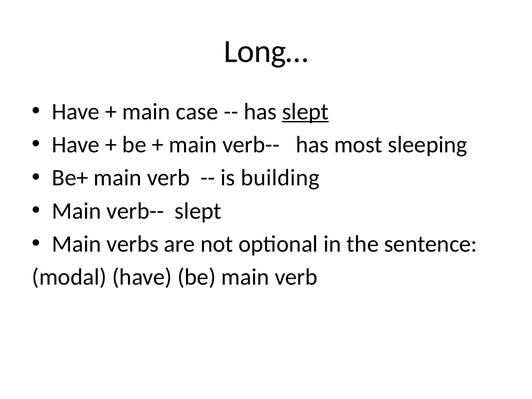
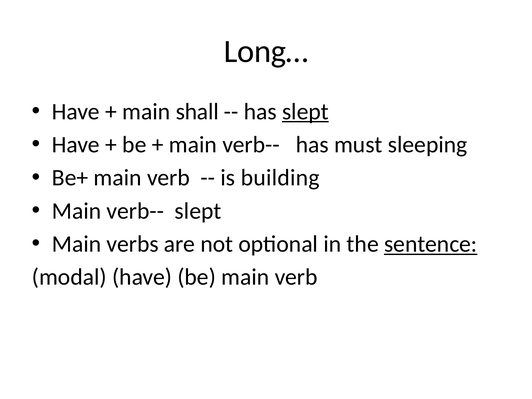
case: case -> shall (197, 112)
most: most -> must (358, 145)
sentence underline: none -> present (431, 244)
